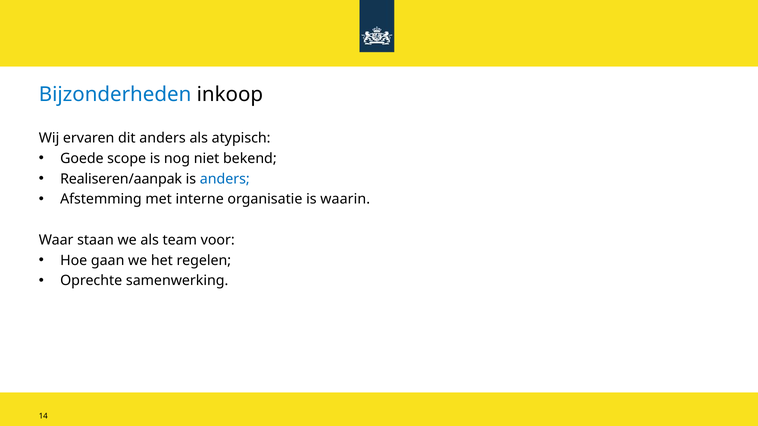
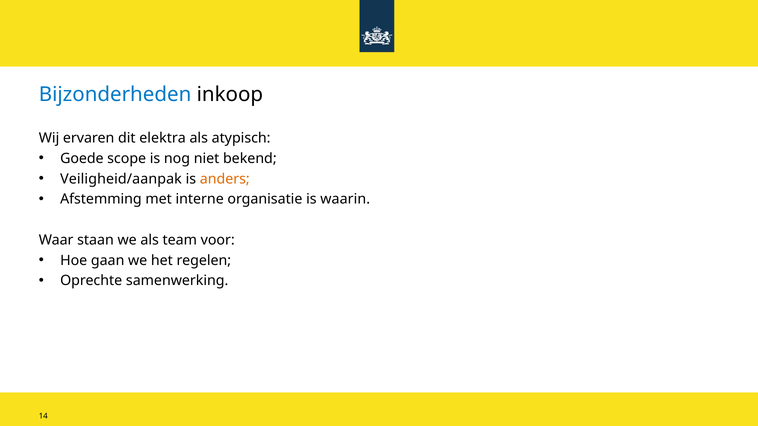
dit anders: anders -> elektra (163, 138)
Realiseren/aanpak: Realiseren/aanpak -> Veiligheid/aanpak (121, 179)
anders colour: blue -> orange (225, 179)
